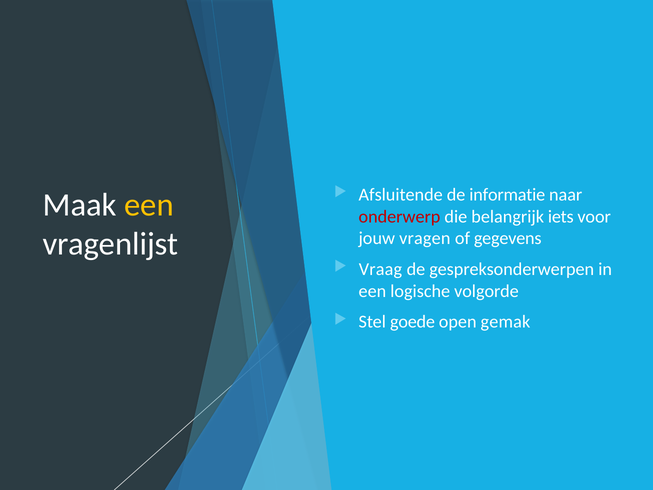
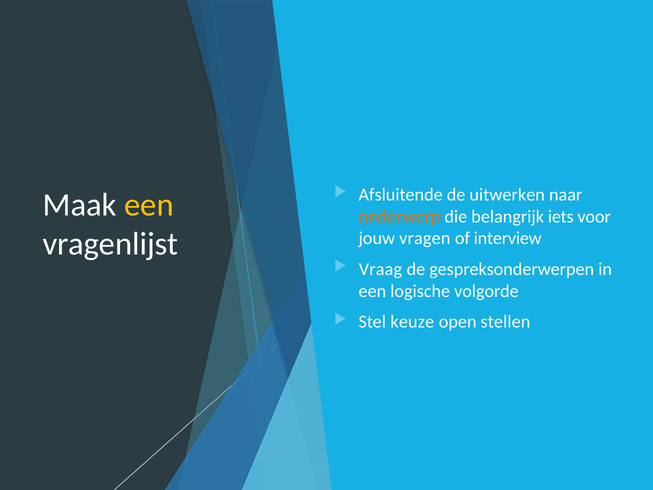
informatie: informatie -> uitwerken (507, 195)
onderwerp colour: red -> orange (399, 216)
gegevens: gegevens -> interview (508, 238)
goede: goede -> keuze (412, 322)
gemak: gemak -> stellen (505, 322)
